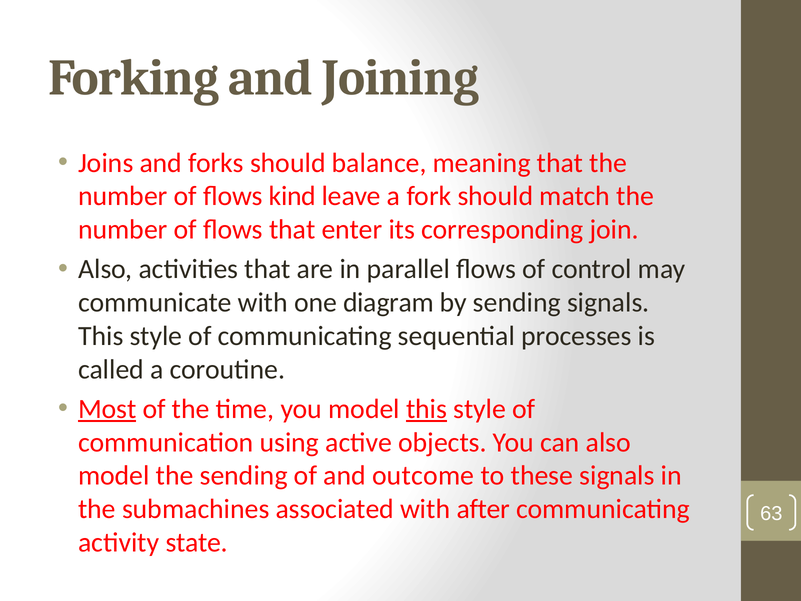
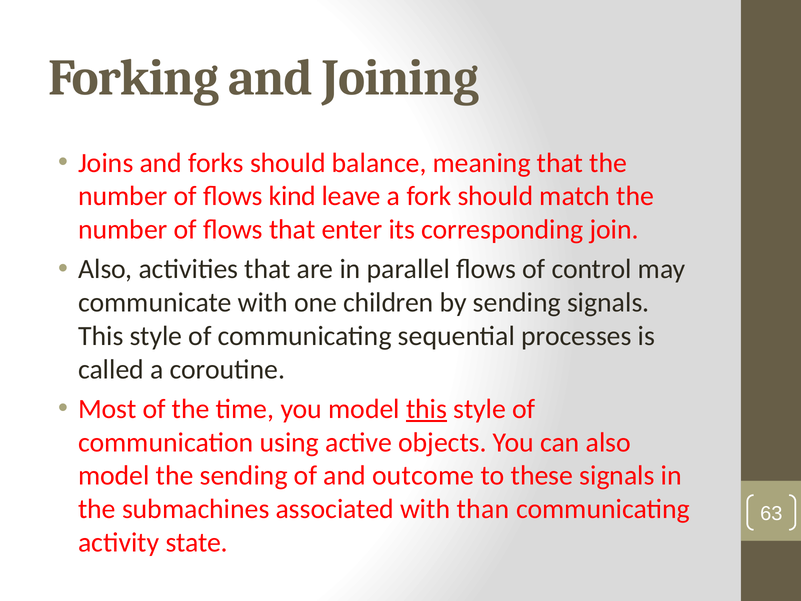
diagram: diagram -> children (389, 303)
Most underline: present -> none (107, 409)
after: after -> than (483, 509)
